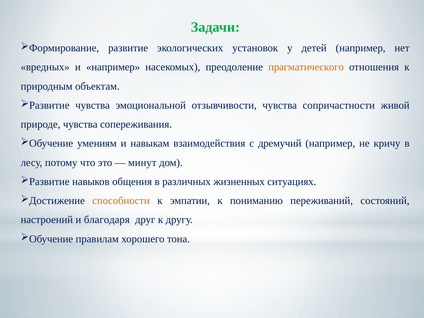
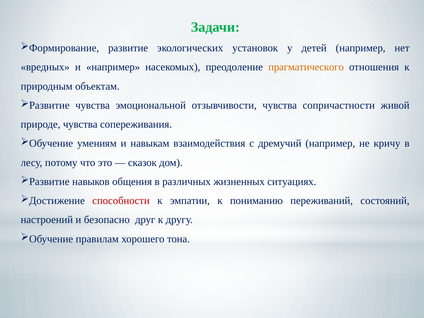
минут: минут -> сказок (142, 163)
способности colour: orange -> red (121, 201)
благодаря: благодаря -> безопасно (107, 220)
